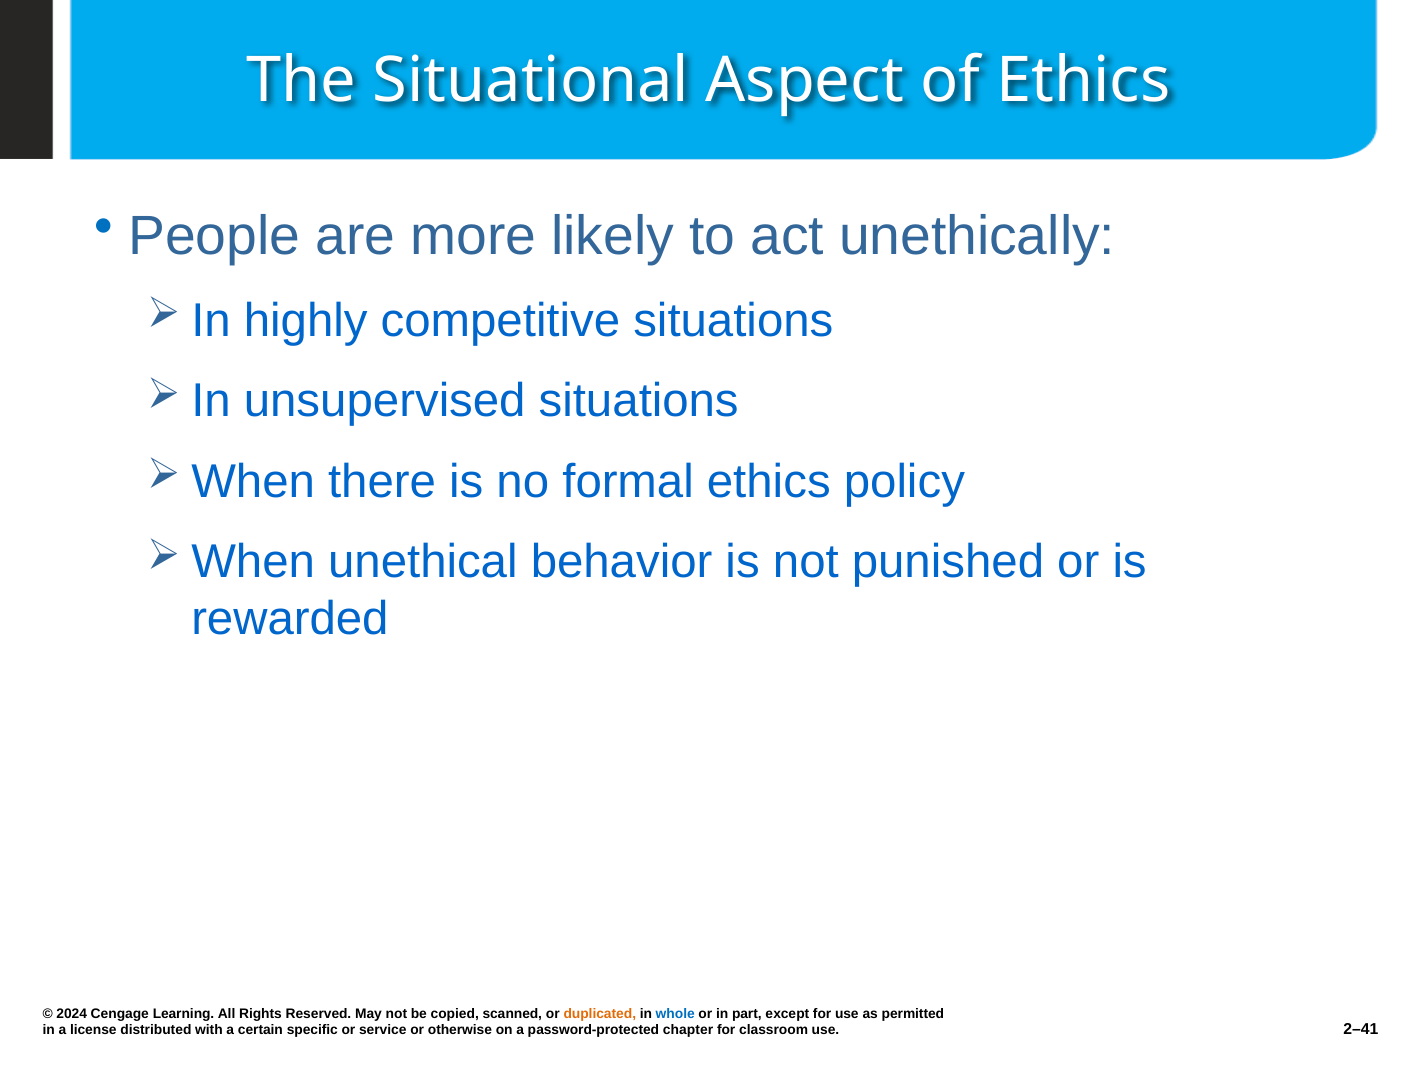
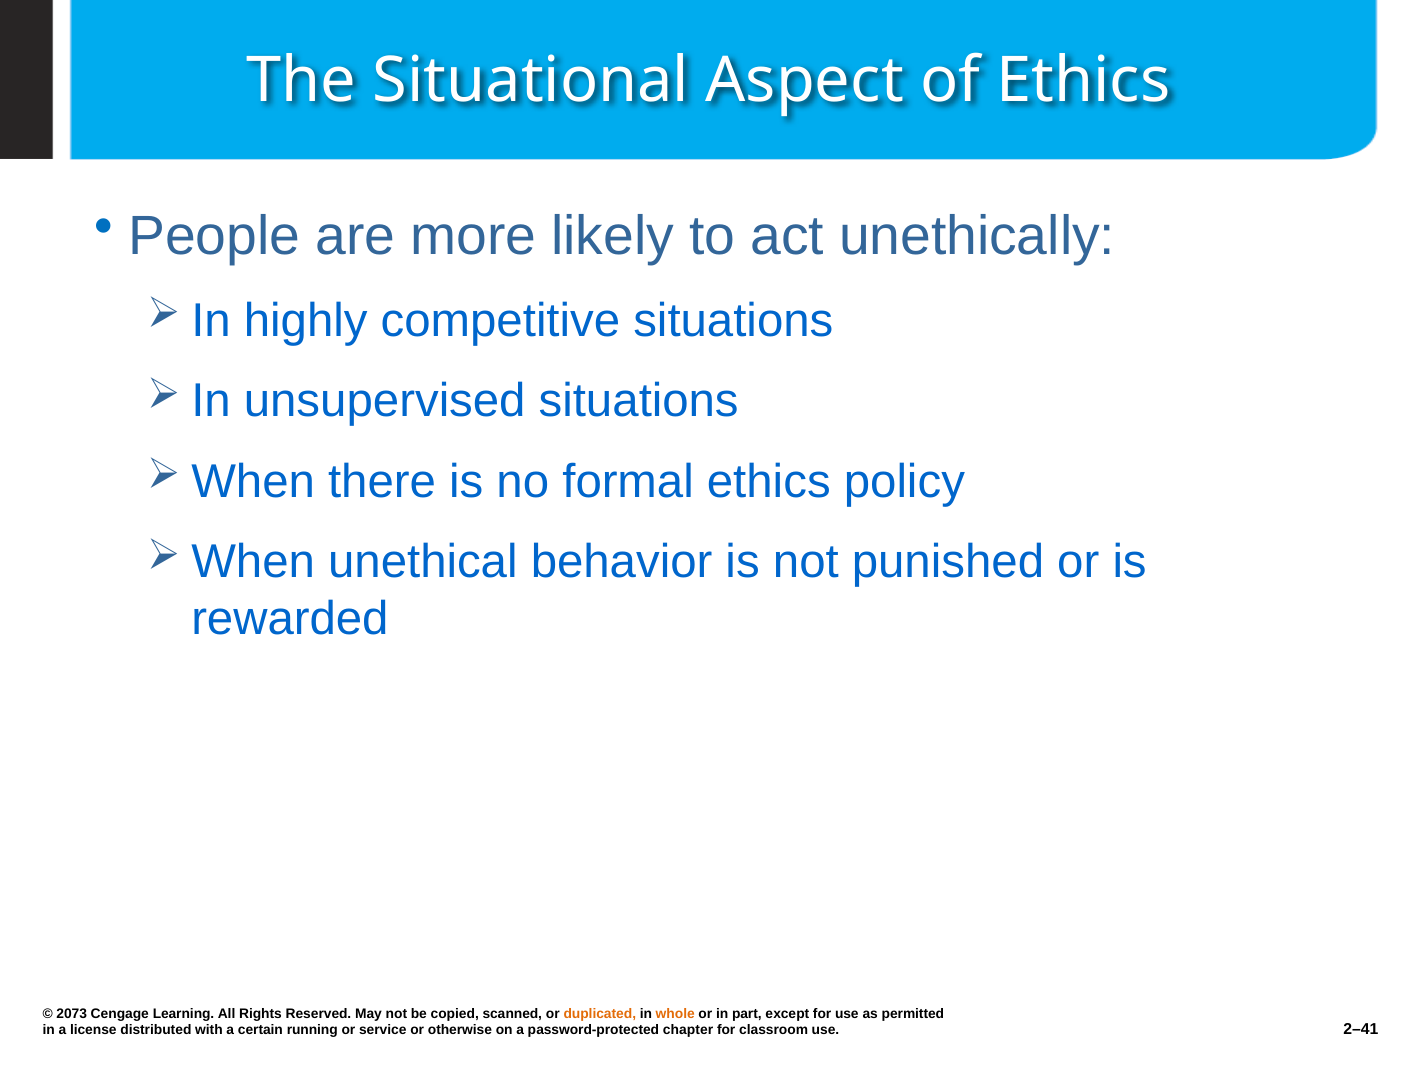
2024: 2024 -> 2073 (72, 1014)
whole colour: blue -> orange (675, 1014)
specific: specific -> running (312, 1030)
